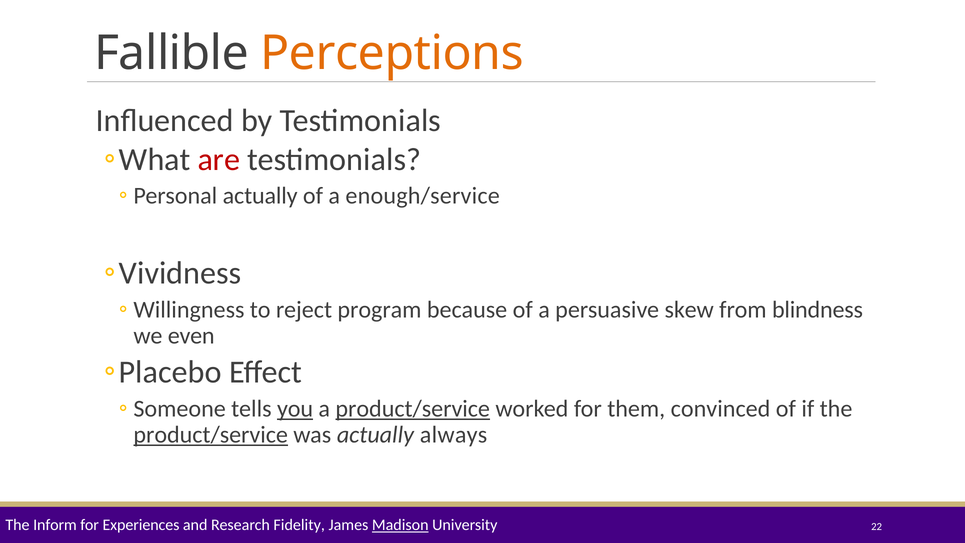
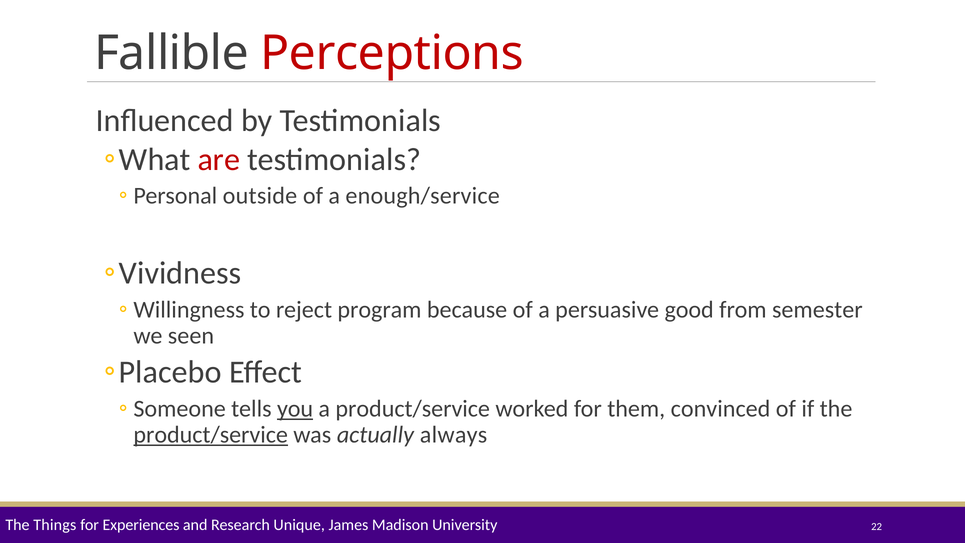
Perceptions colour: orange -> red (392, 53)
actually: actually -> outside (260, 196)
skew: skew -> good (689, 310)
blindness: blindness -> semester (817, 310)
even: even -> seen (191, 336)
product/service underline: present -> none (413, 409)
Inform: Inform -> Things (55, 525)
Fidelity: Fidelity -> Unique (299, 525)
Madison underline: present -> none (400, 525)
